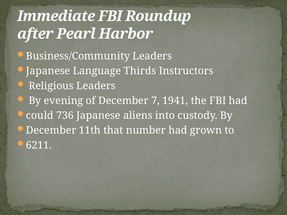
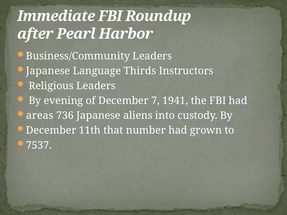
could: could -> areas (40, 116)
6211: 6211 -> 7537 (39, 145)
